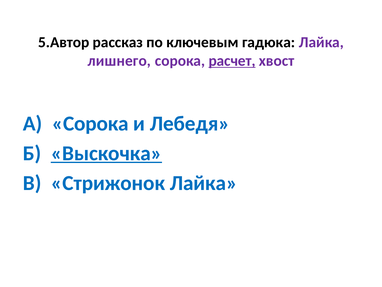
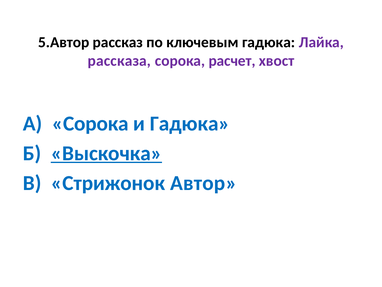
лишнего: лишнего -> рассказа (119, 61)
расчет underline: present -> none (232, 61)
и Лебедя: Лебедя -> Гадюка (190, 123)
Стрижонок Лайка: Лайка -> Автор (204, 183)
